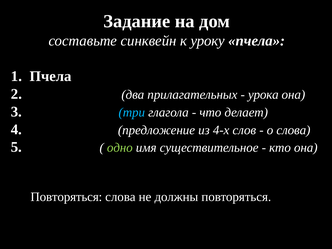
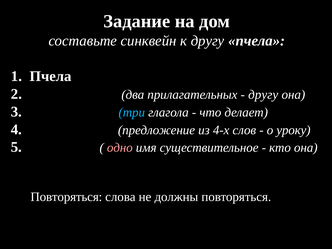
к уроку: уроку -> другу (208, 41)
урока: урока -> другу (263, 95)
о слова: слова -> уроку (293, 130)
одно colour: light green -> pink (120, 148)
